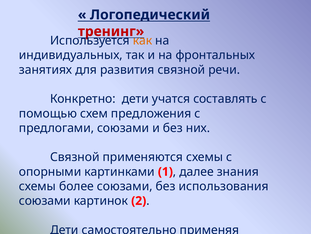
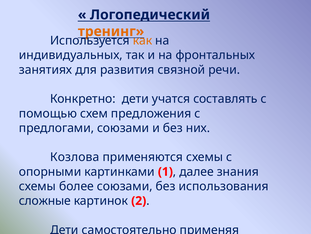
тренинг colour: red -> orange (111, 31)
Связной: Связной -> Козлова (75, 157)
союзами: союзами -> сложные (45, 200)
